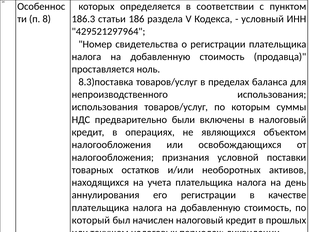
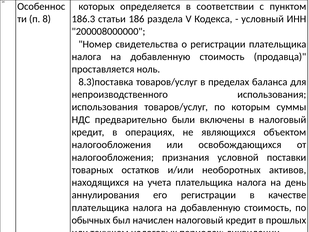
429521297964: 429521297964 -> 200008000000 (108, 32)
который: который -> обычных (91, 220)
